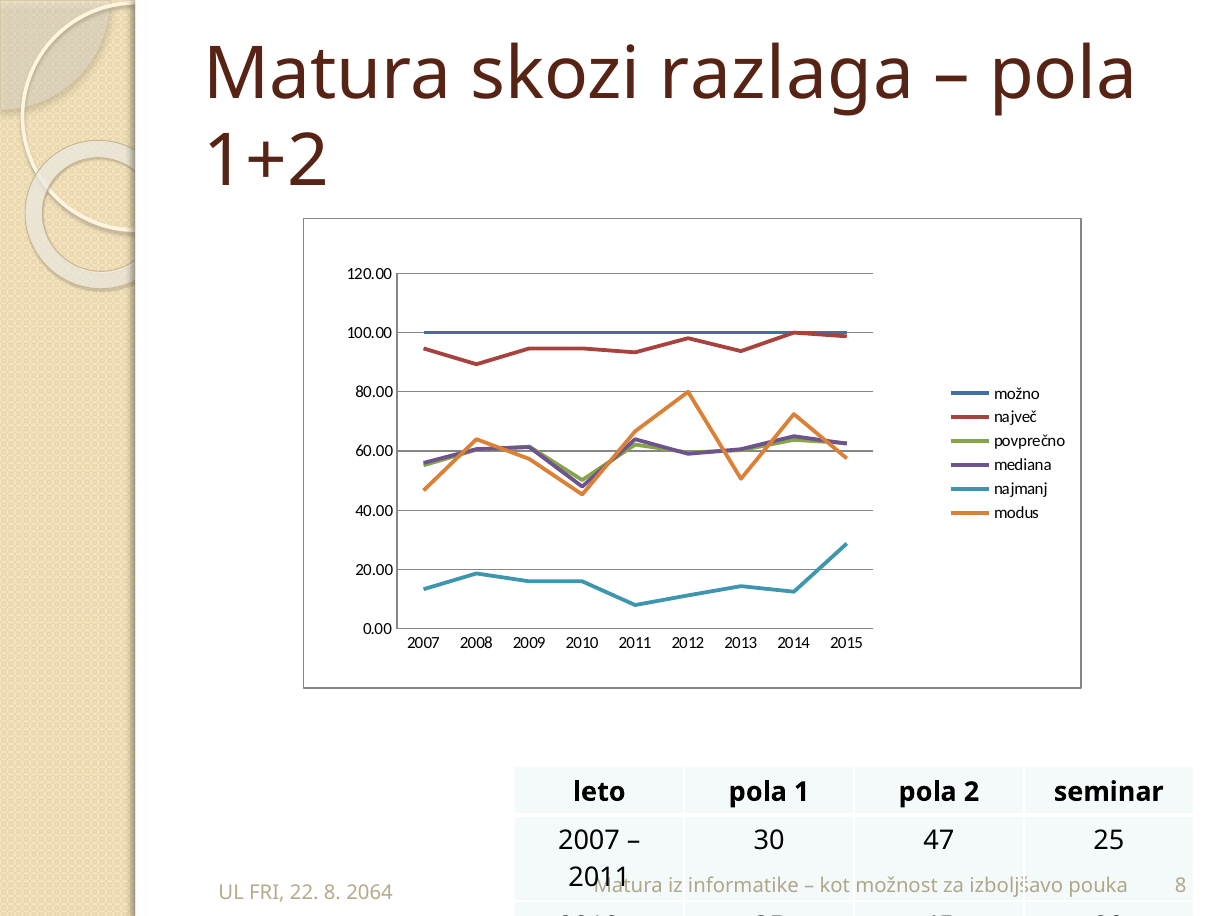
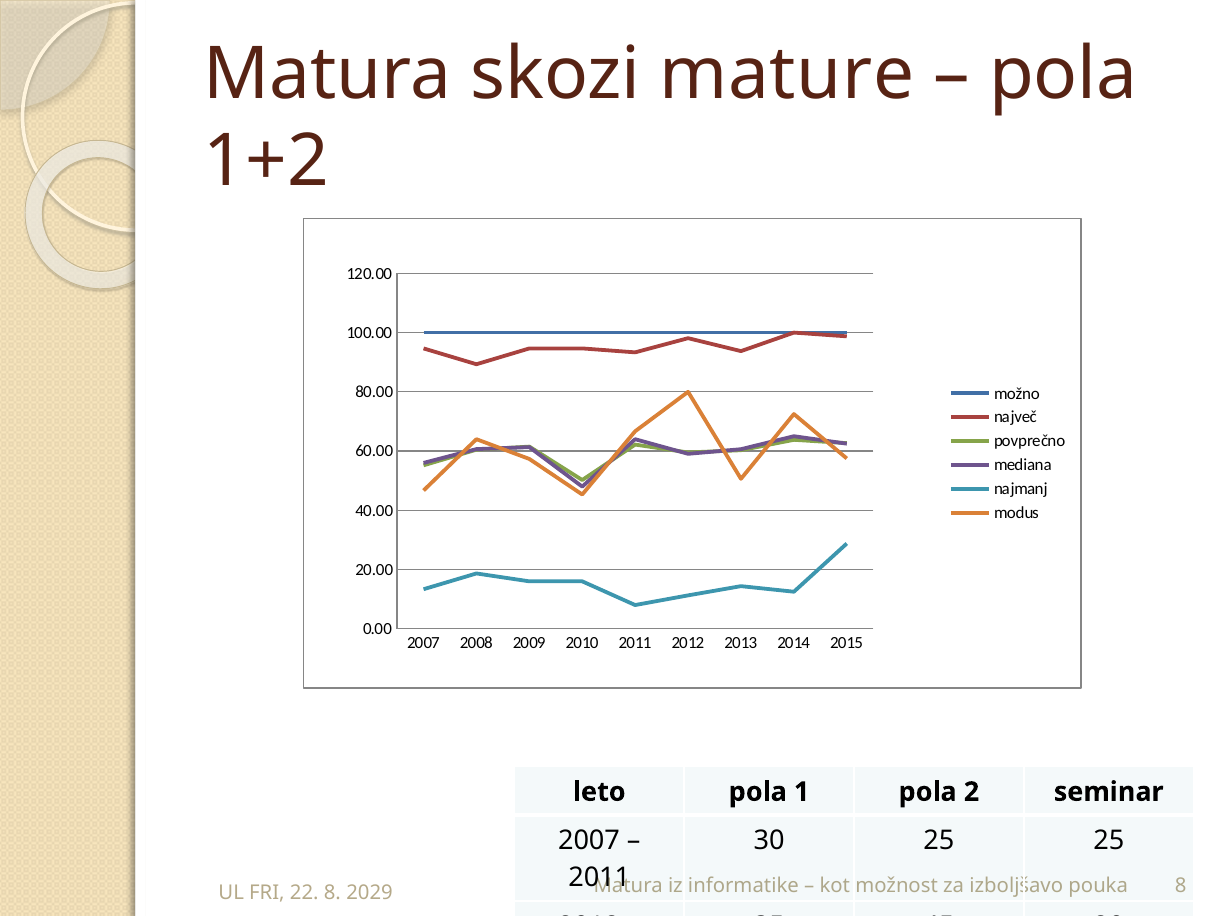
razlaga: razlaga -> mature (787, 74)
30 47: 47 -> 25 (939, 841)
2064: 2064 -> 2029 (370, 893)
